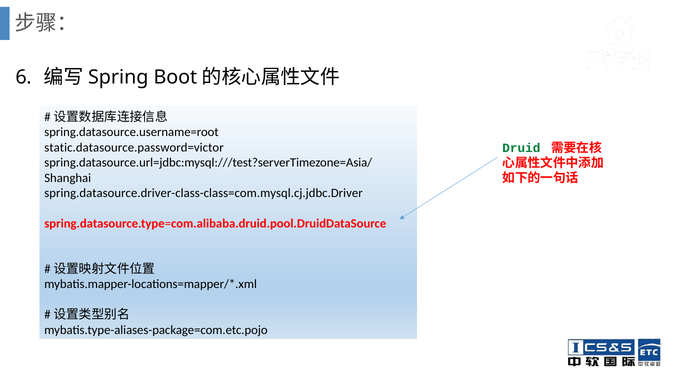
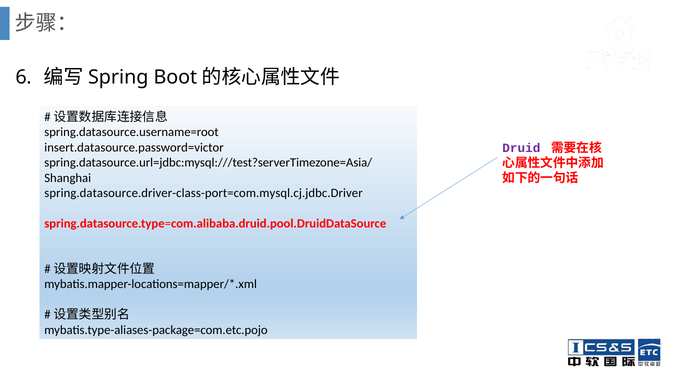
static.datasource.password=victor: static.datasource.password=victor -> insert.datasource.password=victor (134, 148)
Druid colour: green -> purple (521, 148)
spring.datasource.driver-class-class=com.mysql.cj.jdbc.Driver: spring.datasource.driver-class-class=com.mysql.cj.jdbc.Driver -> spring.datasource.driver-class-port=com.mysql.cj.jdbc.Driver (204, 193)
